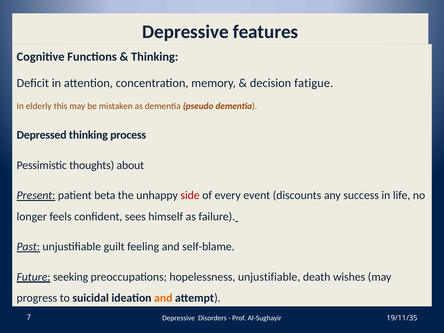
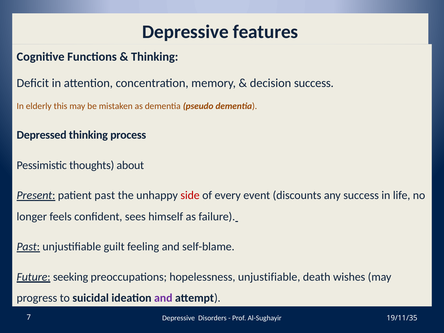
decision fatigue: fatigue -> success (314, 83)
patient beta: beta -> past (105, 195)
and colour: orange -> purple (163, 298)
